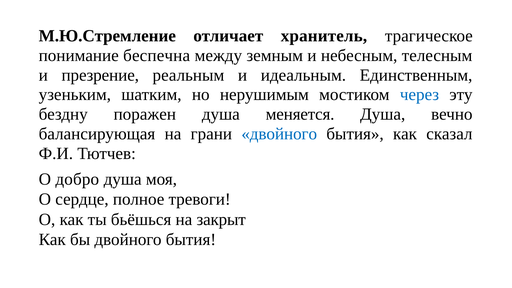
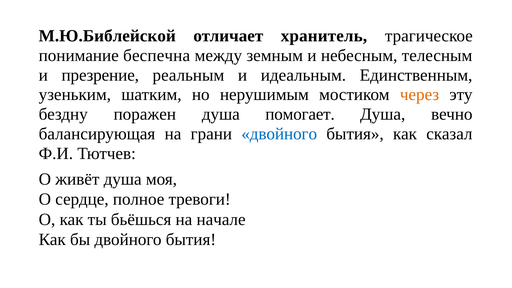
М.Ю.Стремление: М.Ю.Стремление -> М.Ю.Библейской (107, 36)
через colour: blue -> orange (419, 95)
меняется: меняется -> помогает (300, 114)
добро: добро -> живёт (77, 179)
закрыт: закрыт -> начале (221, 219)
